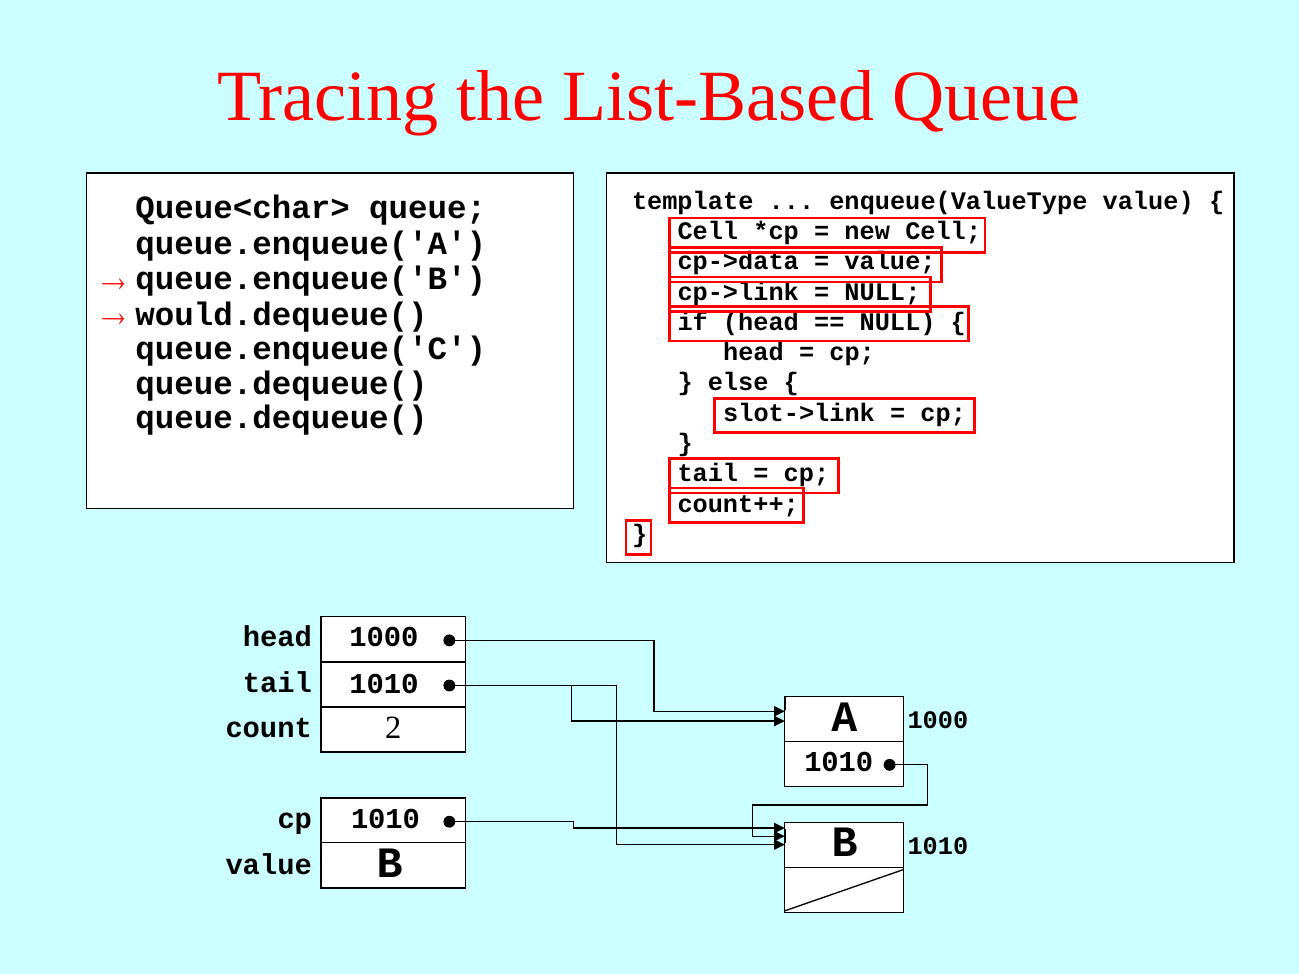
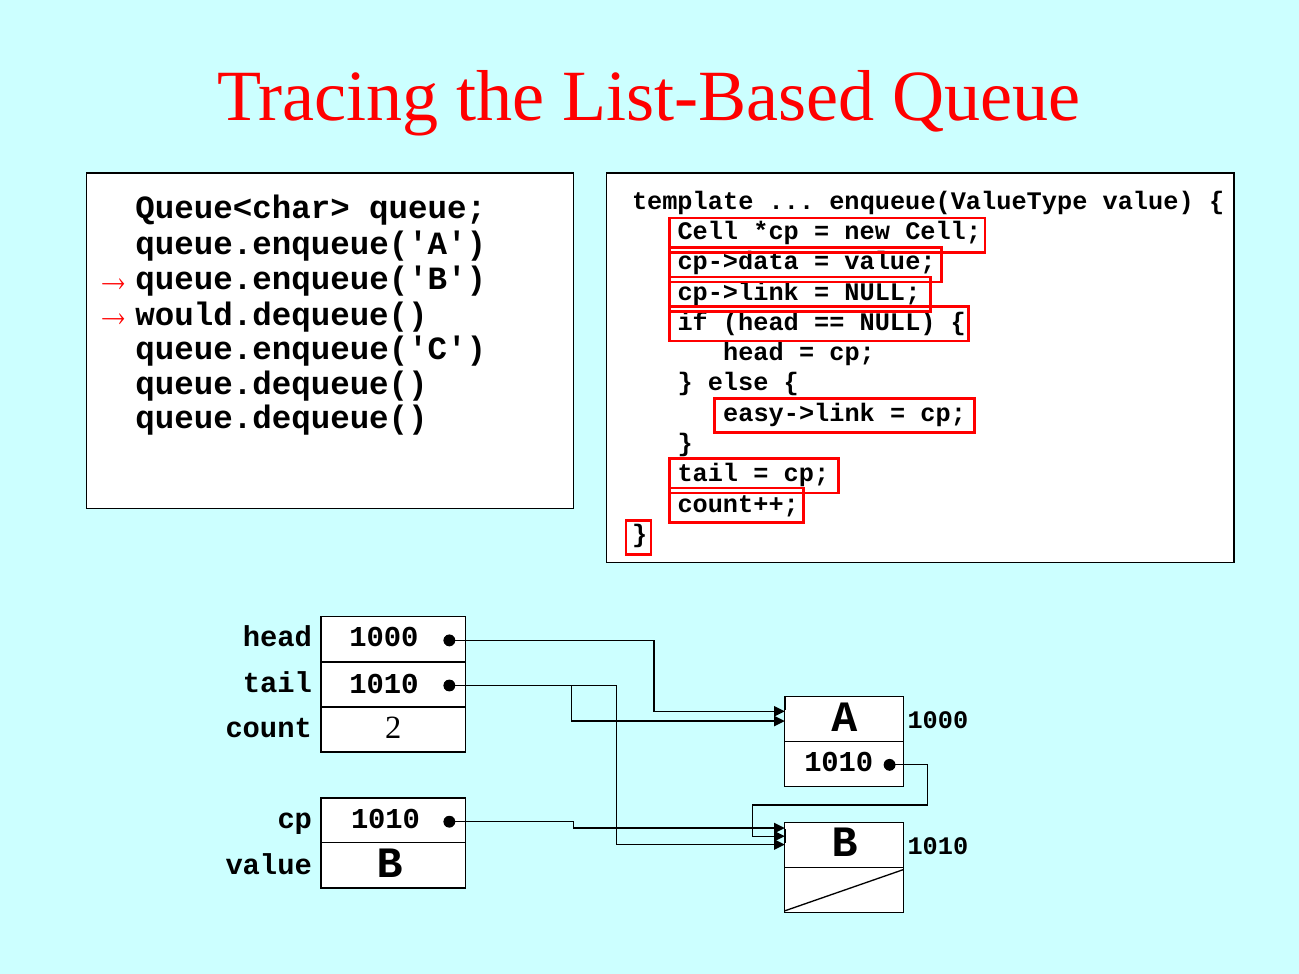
slot->link: slot->link -> easy->link (799, 413)
